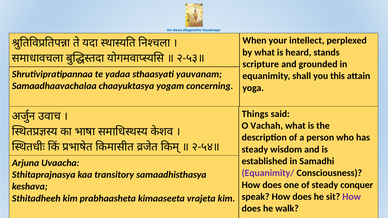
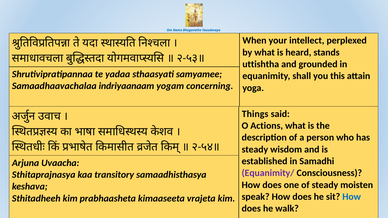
scripture: scripture -> uttishtha (261, 64)
yauvanam: yauvanam -> samyamee (199, 74)
chaayuktasya: chaayuktasya -> indriyaanaam (126, 86)
Vachah: Vachah -> Actions (267, 126)
conquer: conquer -> moisten (357, 185)
How colour: purple -> blue (352, 197)
